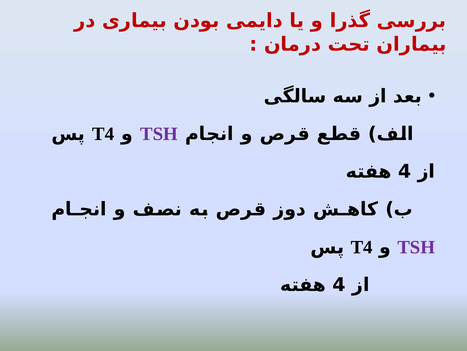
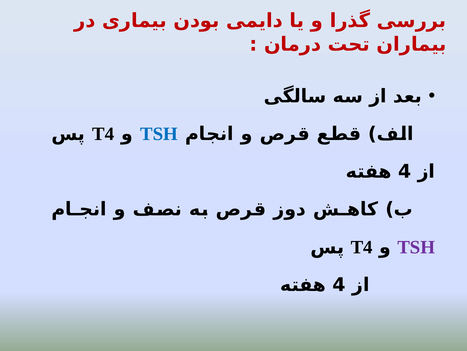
TSH colour: purple -> blue (159, 134)
